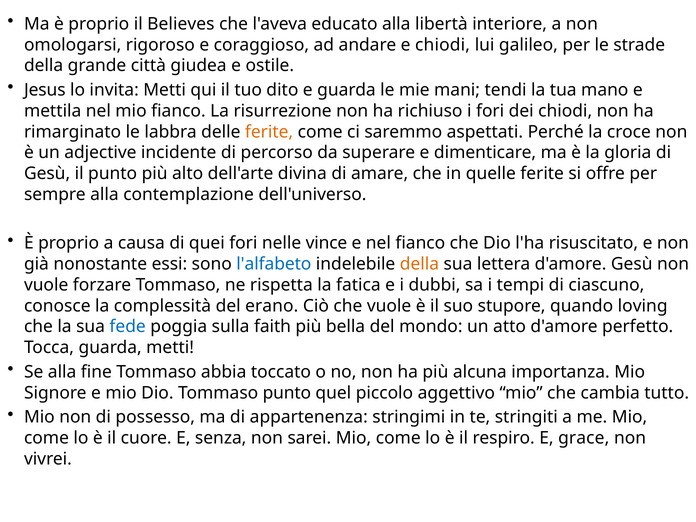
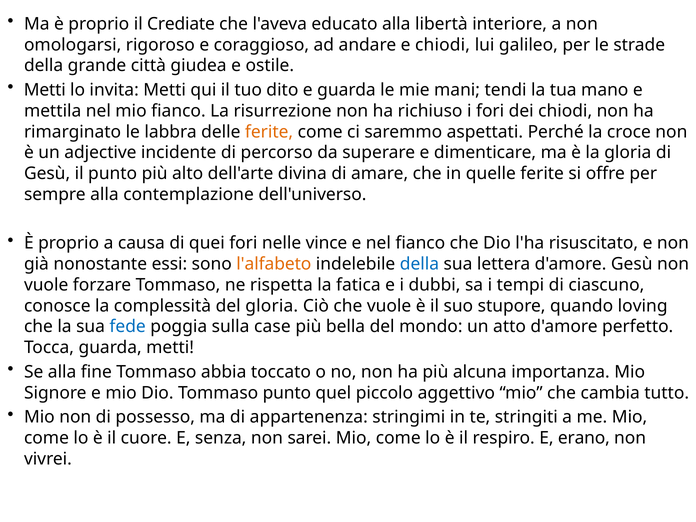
Believes: Believes -> Crediate (181, 24)
Jesus: Jesus -> Metti (45, 90)
l'alfabeto colour: blue -> orange (274, 264)
della colour: orange -> blue (419, 264)
del erano: erano -> gloria (272, 306)
faith: faith -> case (272, 327)
grace: grace -> erano (584, 438)
